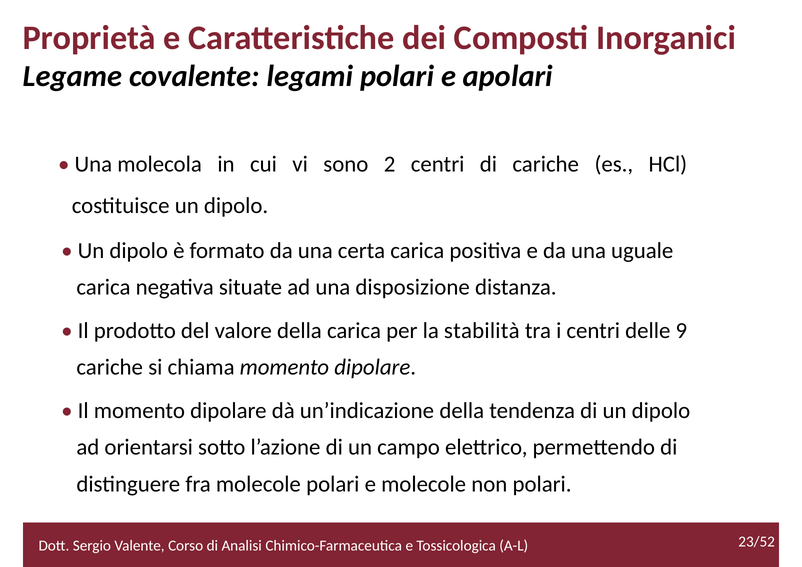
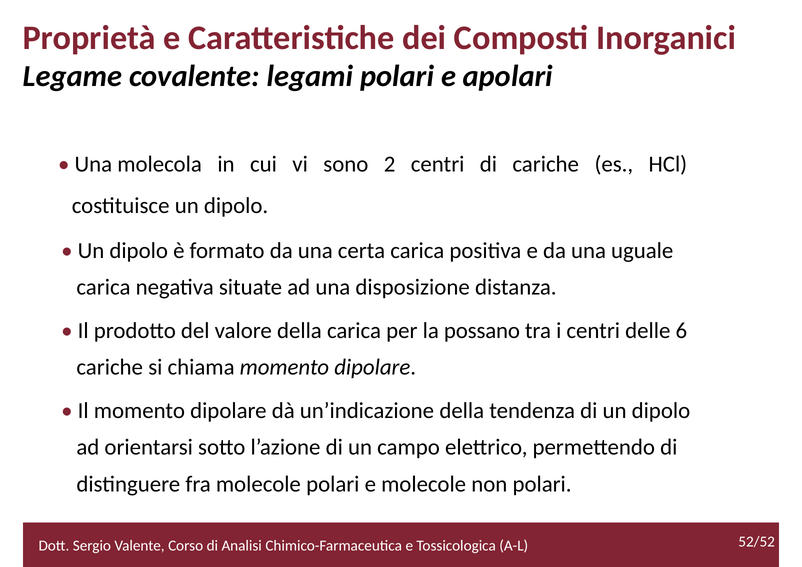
stabilità: stabilità -> possano (482, 331)
9: 9 -> 6 (681, 331)
23/52: 23/52 -> 52/52 (757, 541)
